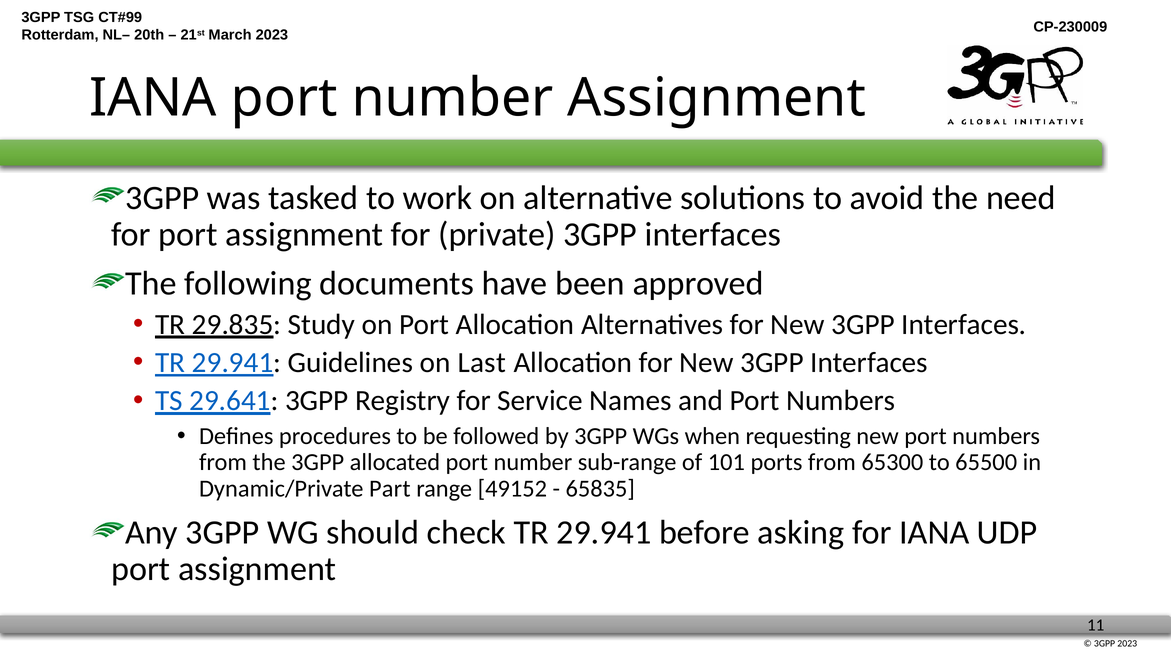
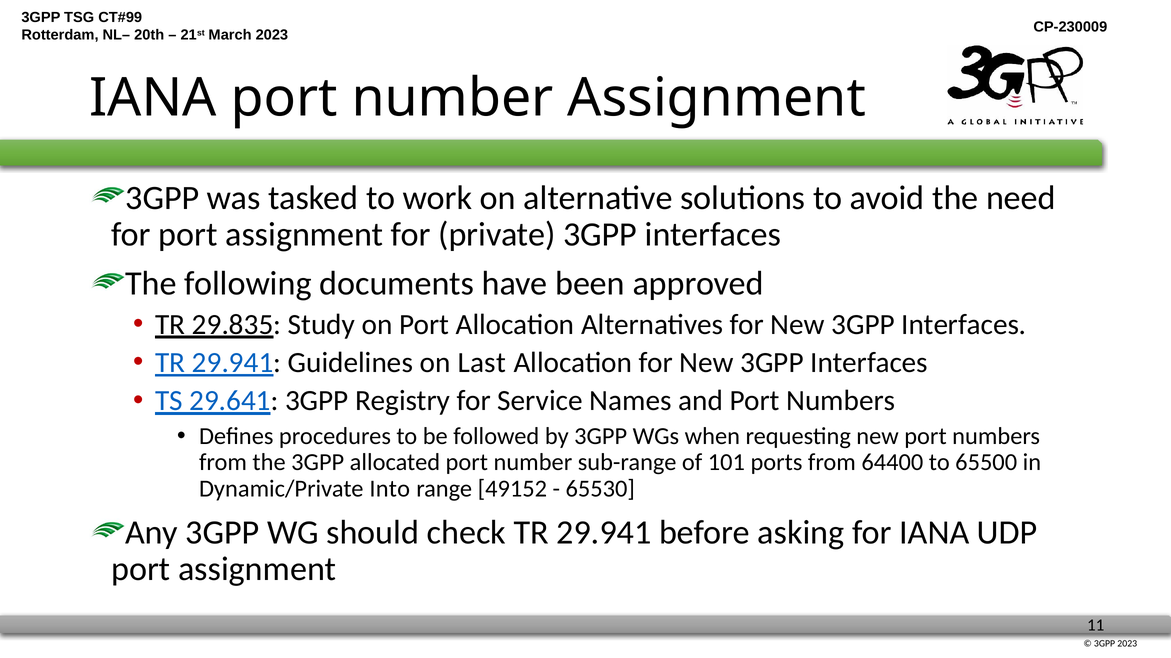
65300: 65300 -> 64400 (892, 463)
Part: Part -> Into (390, 489)
65835: 65835 -> 65530 (600, 489)
